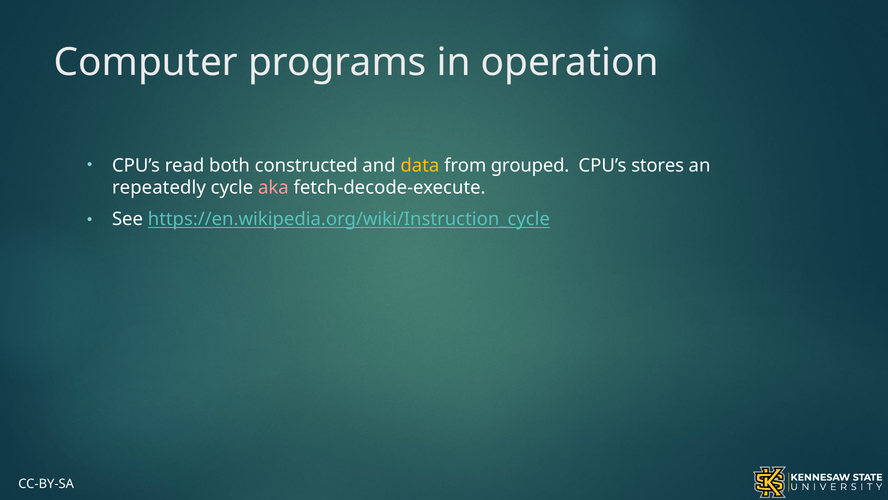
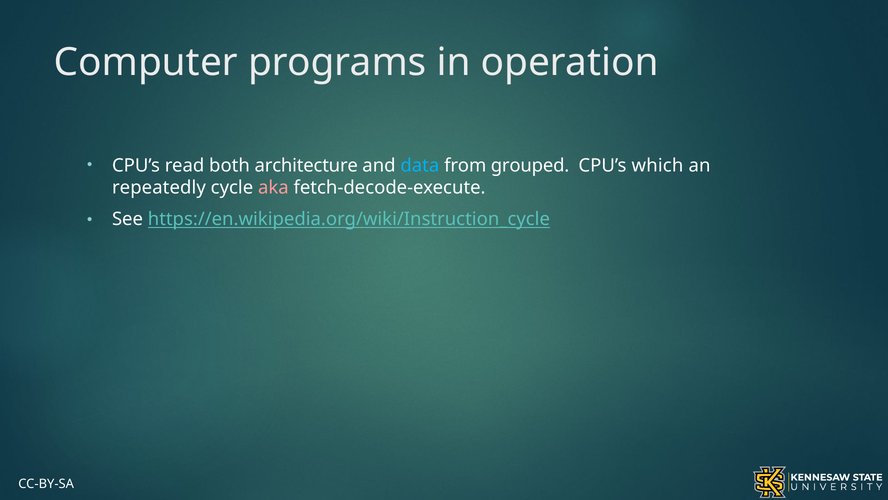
constructed: constructed -> architecture (306, 165)
data colour: yellow -> light blue (420, 165)
stores: stores -> which (657, 165)
